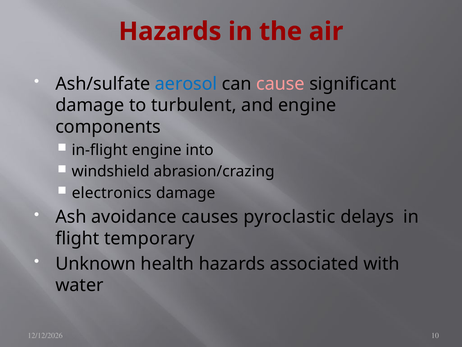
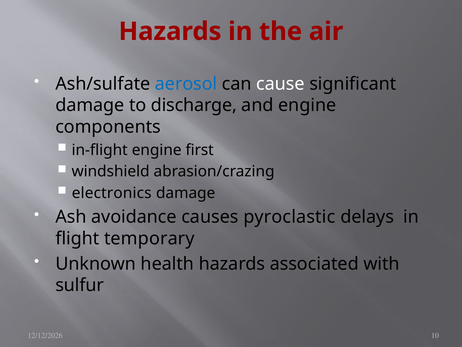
cause colour: pink -> white (280, 84)
turbulent: turbulent -> discharge (194, 105)
into: into -> first (200, 150)
water: water -> sulfur (80, 285)
